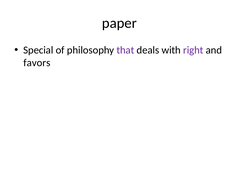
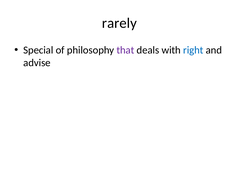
paper: paper -> rarely (119, 23)
right colour: purple -> blue (193, 50)
favors: favors -> advise (37, 63)
